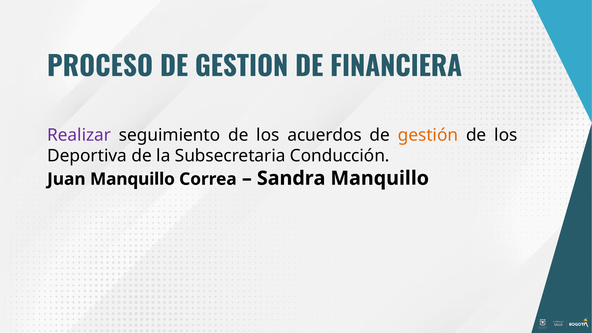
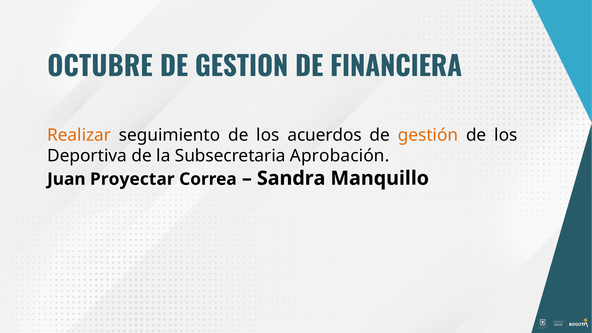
PROCESO: PROCESO -> OCTUBRE (100, 67)
Realizar colour: purple -> orange (79, 135)
Conducción: Conducción -> Aprobación (340, 156)
Juan Manquillo: Manquillo -> Proyectar (132, 179)
